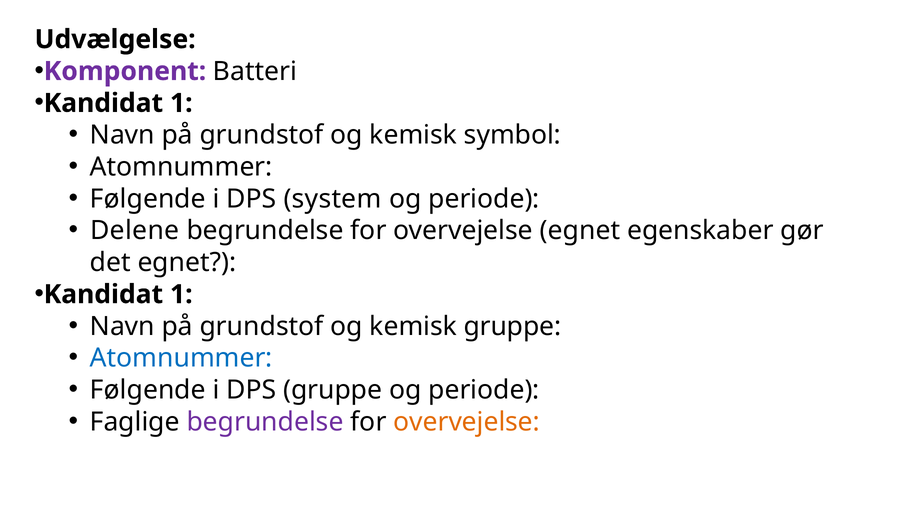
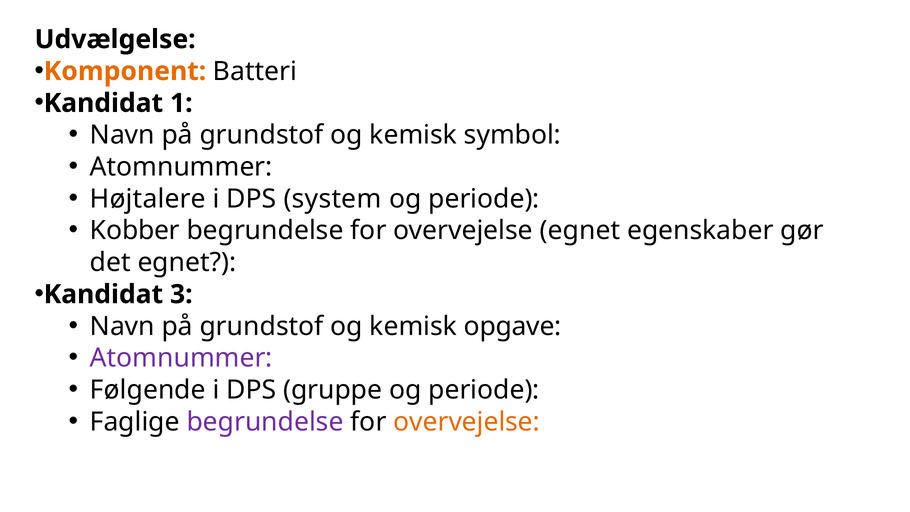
Komponent colour: purple -> orange (125, 71)
Følgende: Følgende -> Højtalere (148, 199)
Delene: Delene -> Kobber (135, 231)
1: 1 -> 3 (181, 294)
kemisk gruppe: gruppe -> opgave (513, 326)
Atomnummer colour: blue -> purple (181, 358)
